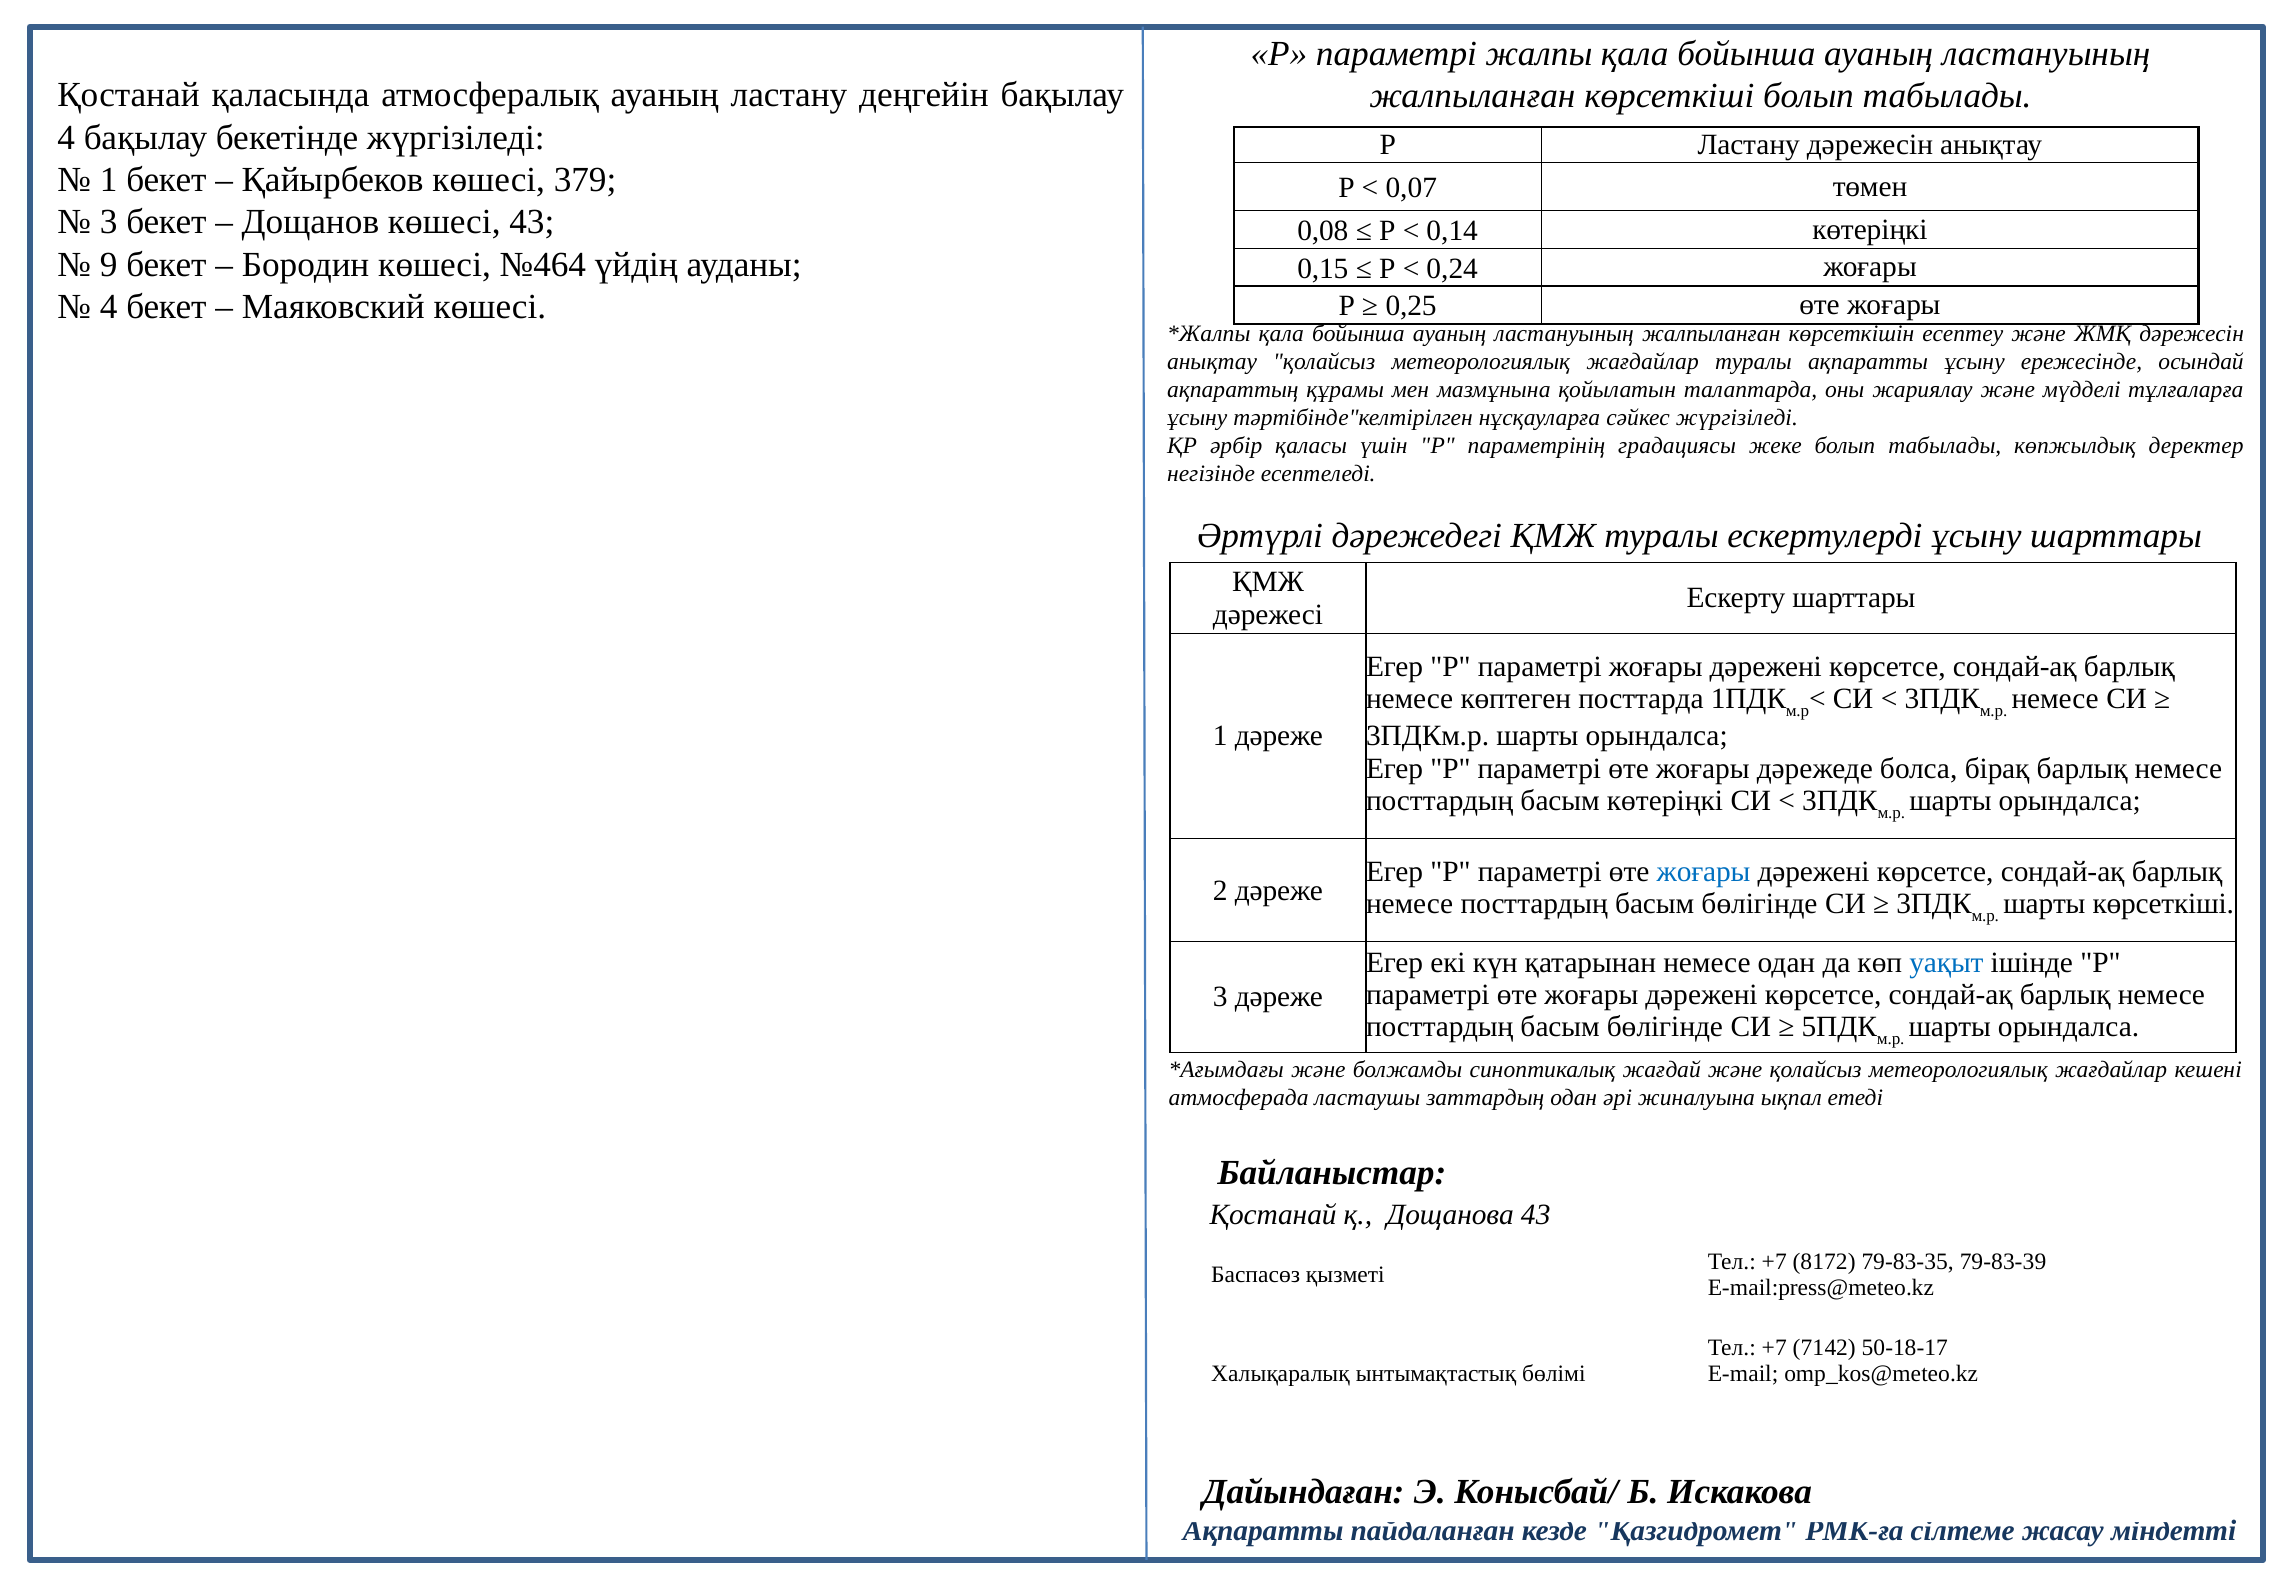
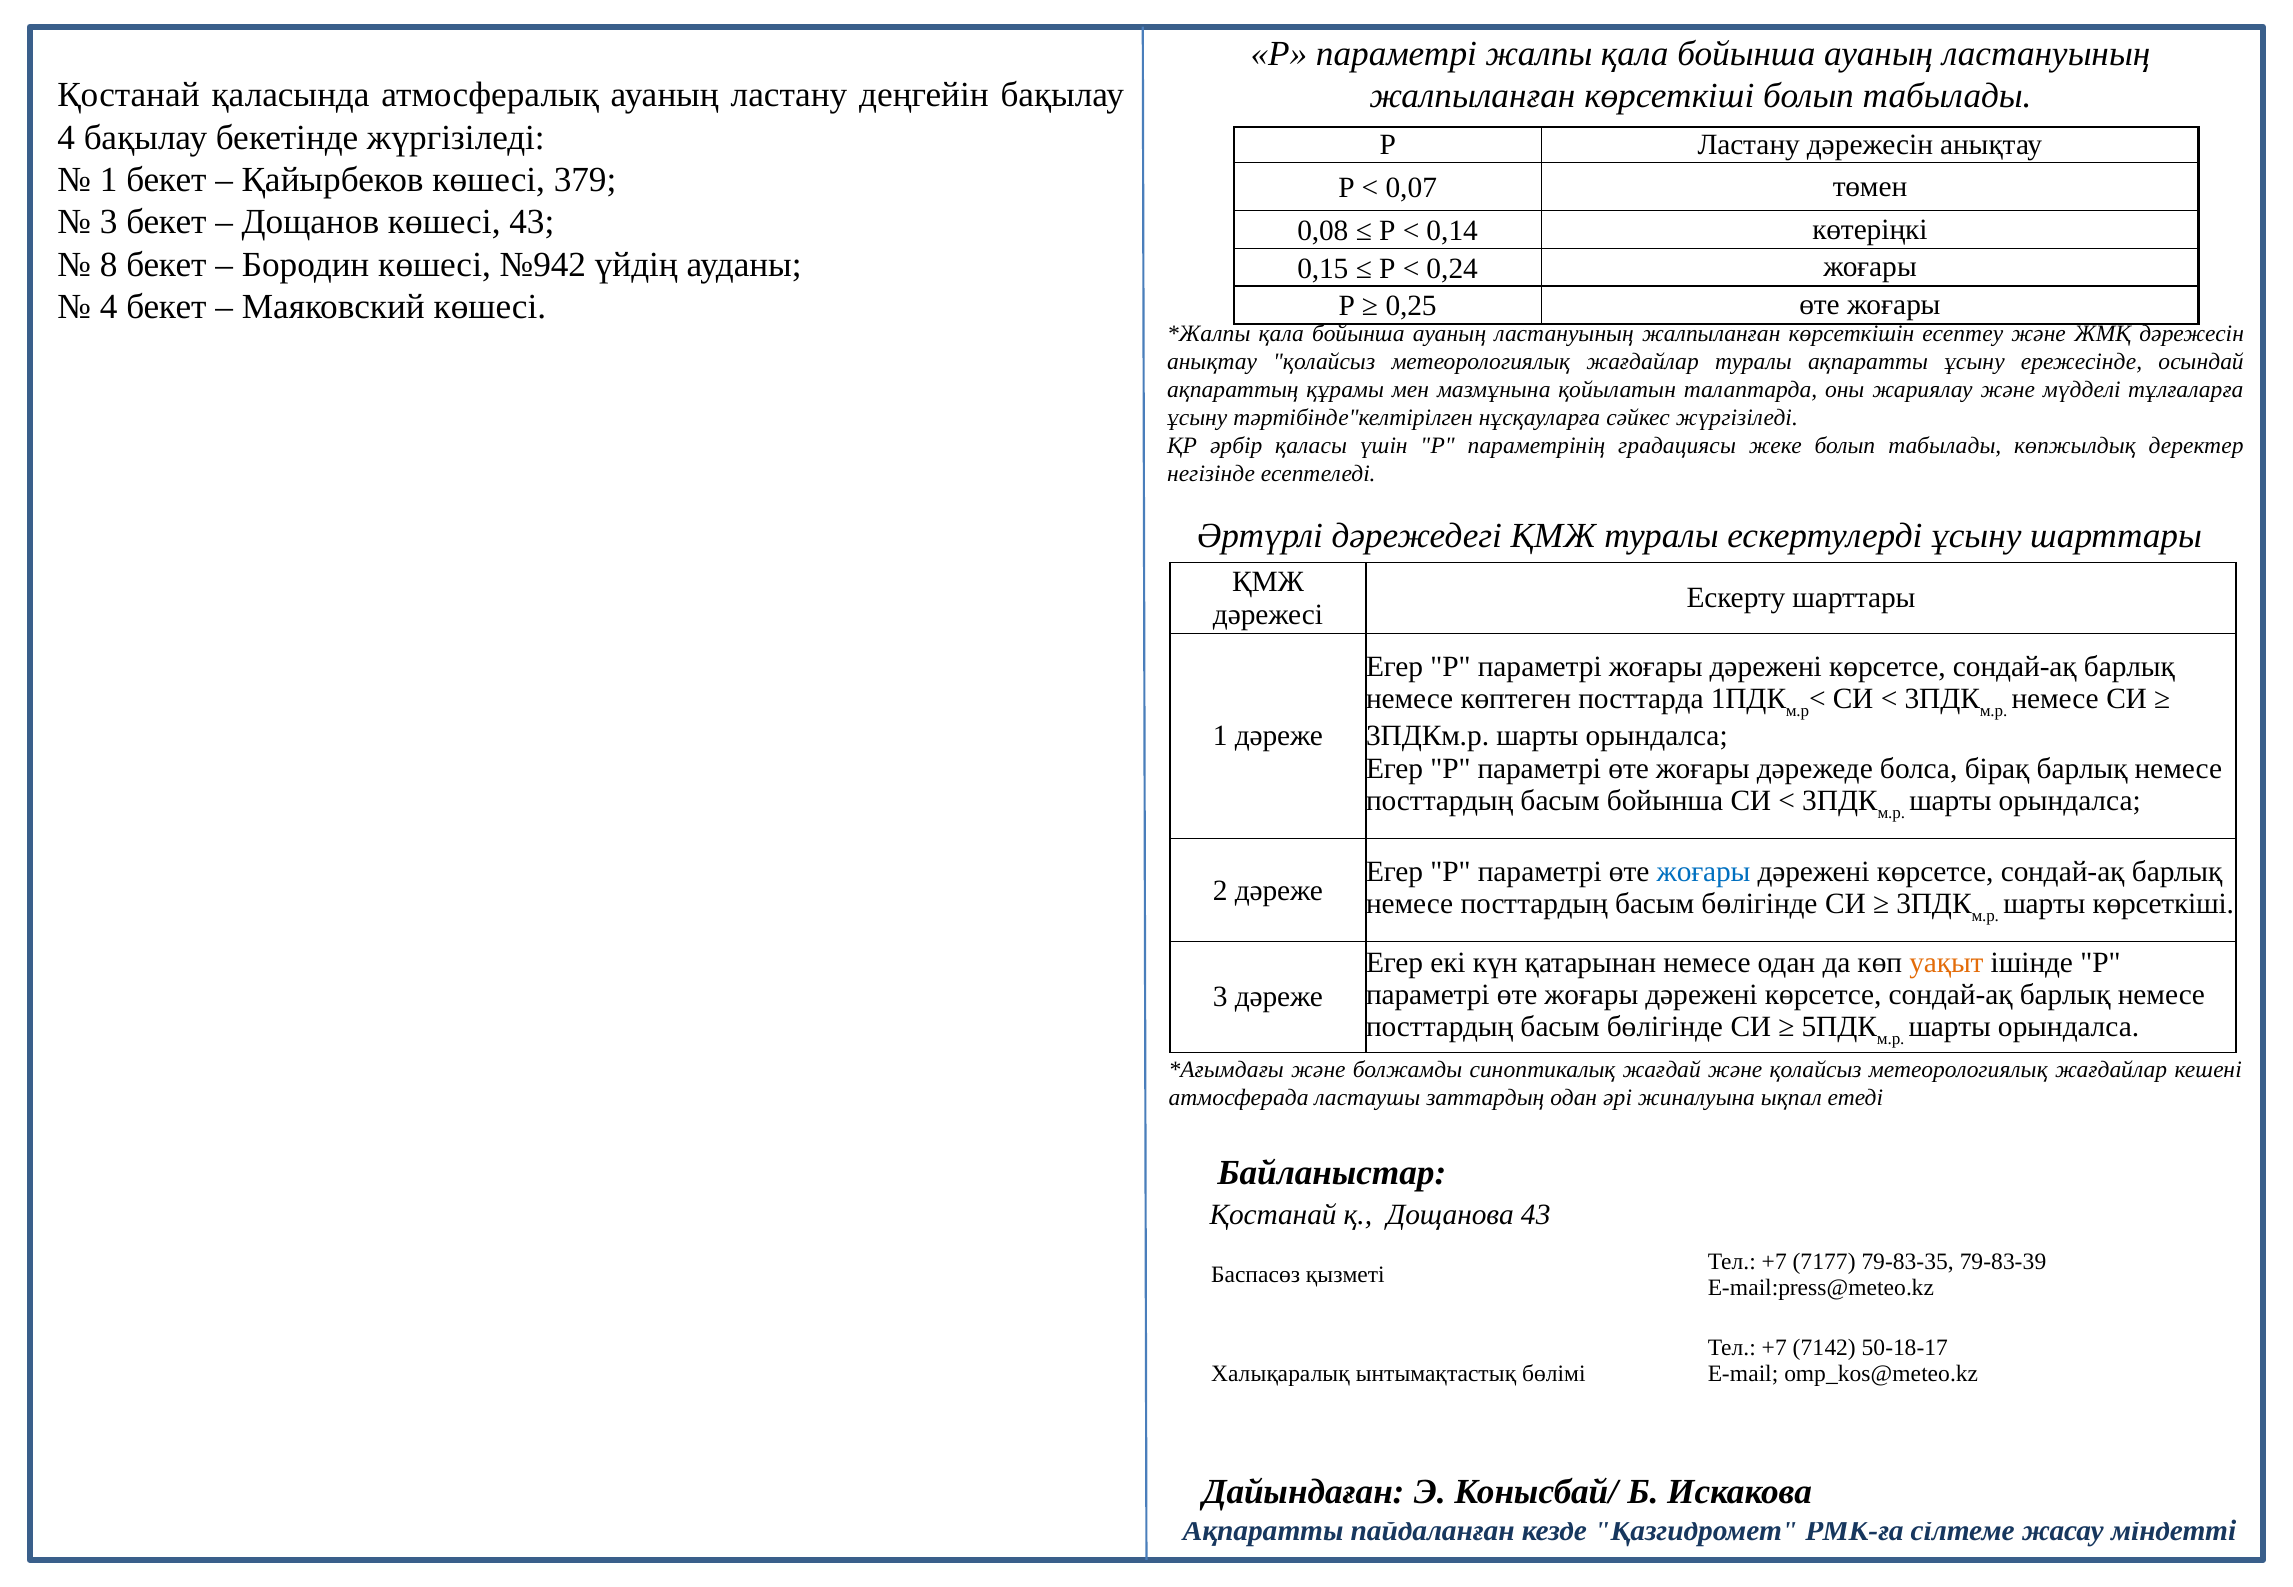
9: 9 -> 8 (109, 265)
№464: №464 -> №942 (543, 265)
басым көтеріңкі: көтеріңкі -> бойынша (1665, 801)
уақыт colour: blue -> orange (1946, 963)
8172: 8172 -> 7177 (1824, 1262)
